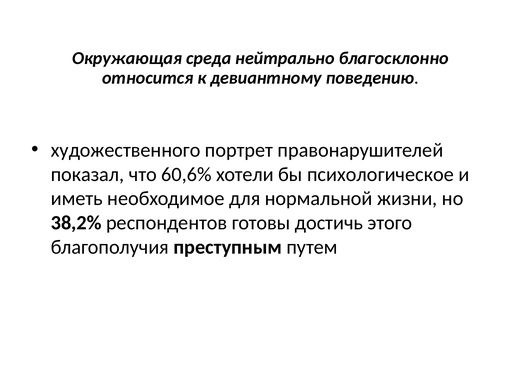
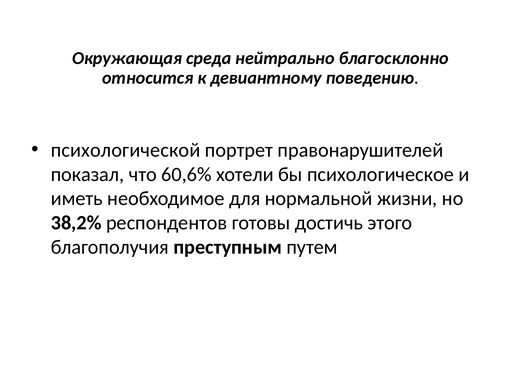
художественного: художественного -> психологической (126, 150)
